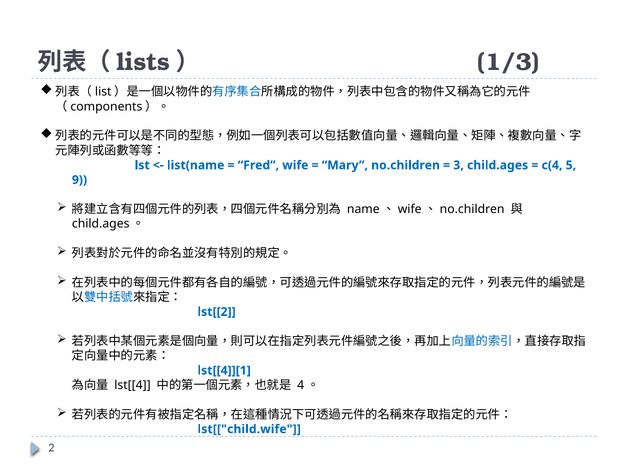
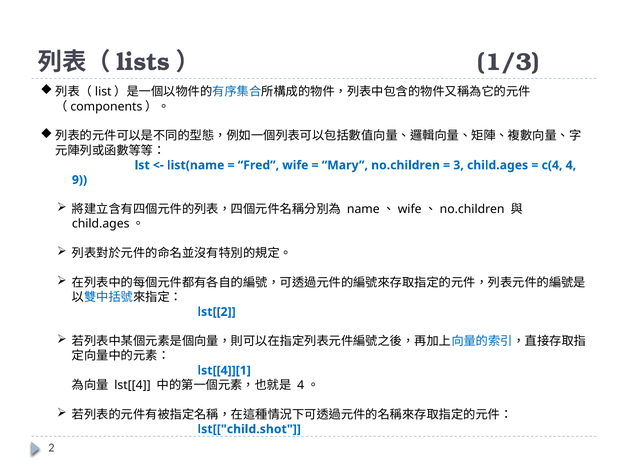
5: 5 -> 4 (571, 165)
lst[["child.wife: lst[["child.wife -> lst[["child.shot (249, 429)
